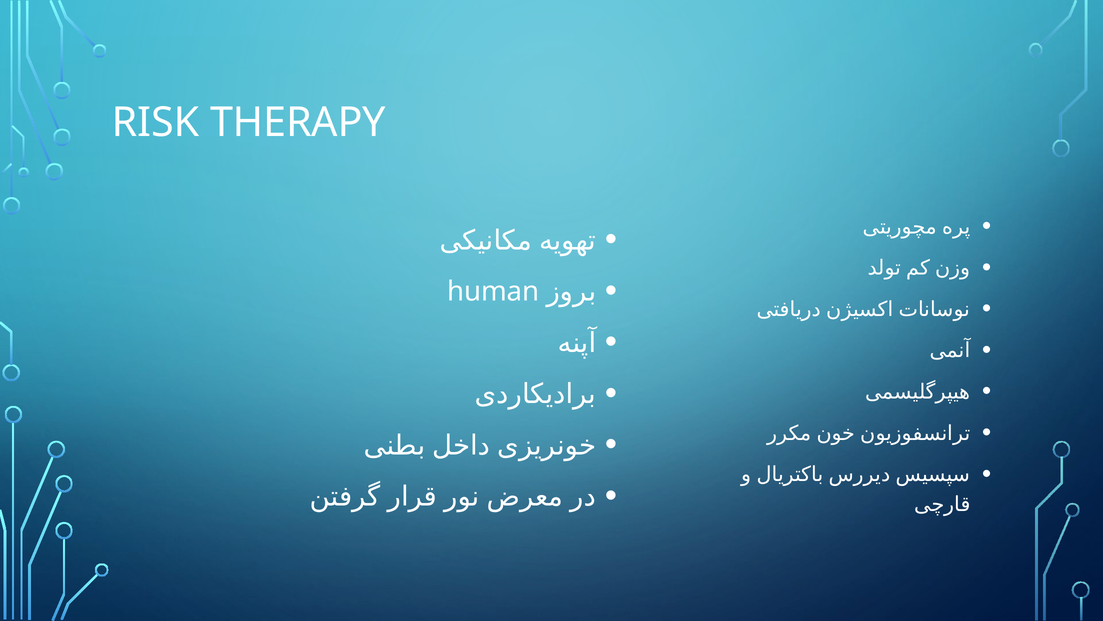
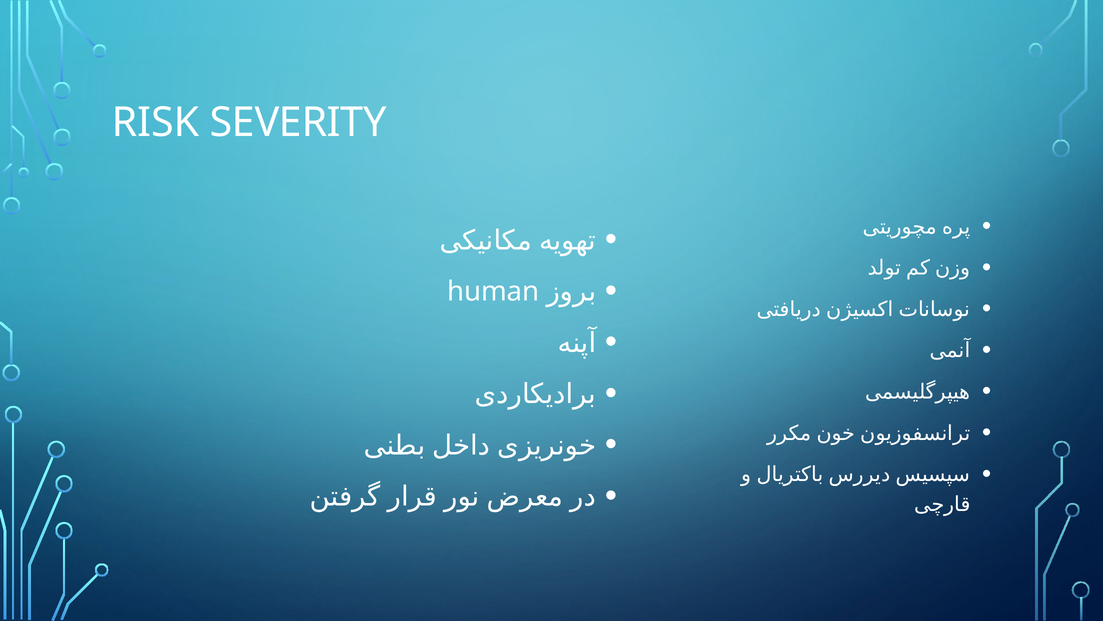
THERAPY: THERAPY -> SEVERITY (298, 123)
